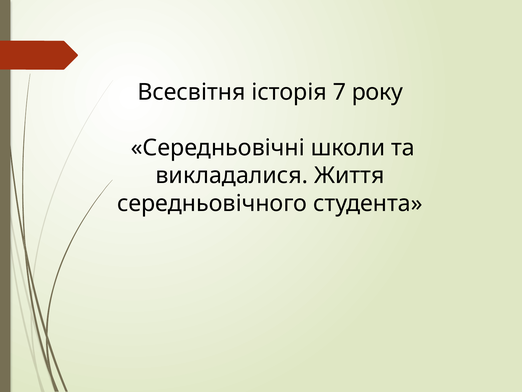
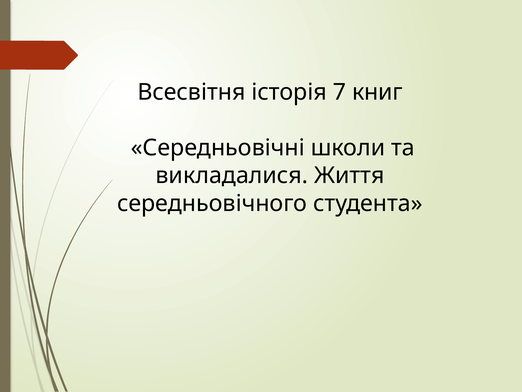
року: року -> книг (377, 92)
